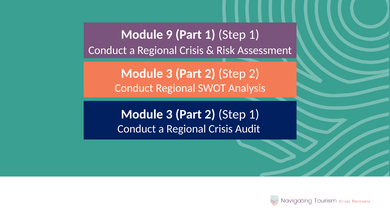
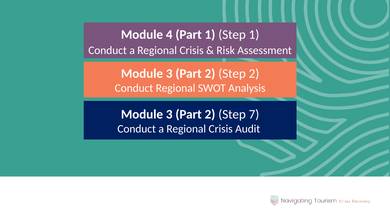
9: 9 -> 4 (169, 34)
2 Step 1: 1 -> 7 (254, 114)
